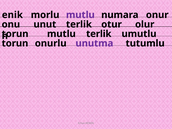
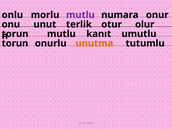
enik: enik -> onlu (12, 15)
mutlu terlik: terlik -> kanıt (99, 34)
unutma colour: purple -> orange (94, 43)
